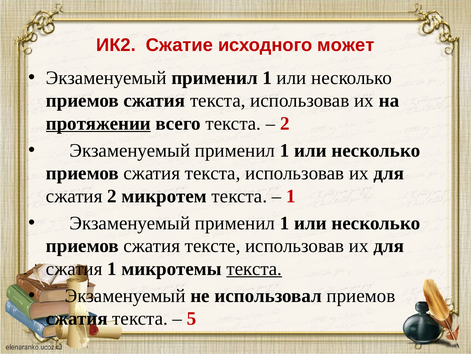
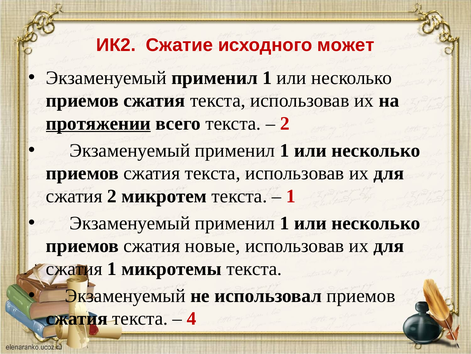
тексте: тексте -> новые (213, 245)
текста underline: present -> none (254, 268)
5: 5 -> 4 (192, 318)
